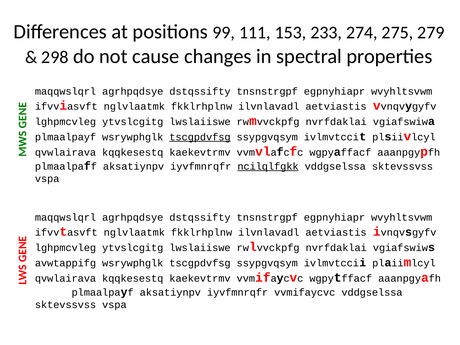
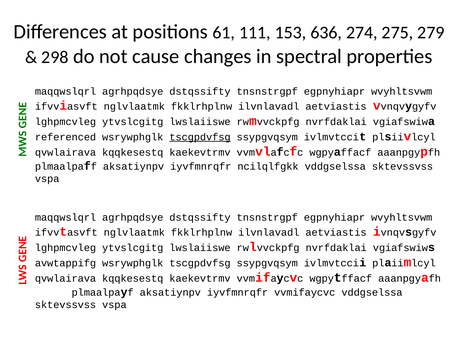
99: 99 -> 61 (224, 33)
233: 233 -> 636 (326, 33)
plmaalpayf: plmaalpayf -> referenced (66, 137)
ncilqlfgkk underline: present -> none (268, 166)
